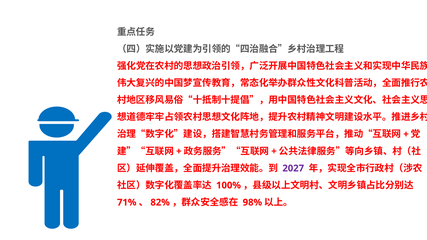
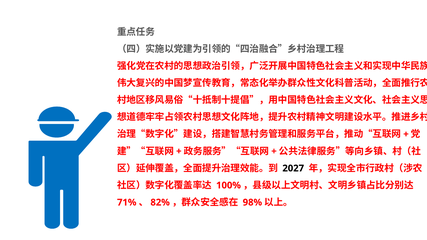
2027 colour: purple -> black (293, 168)
